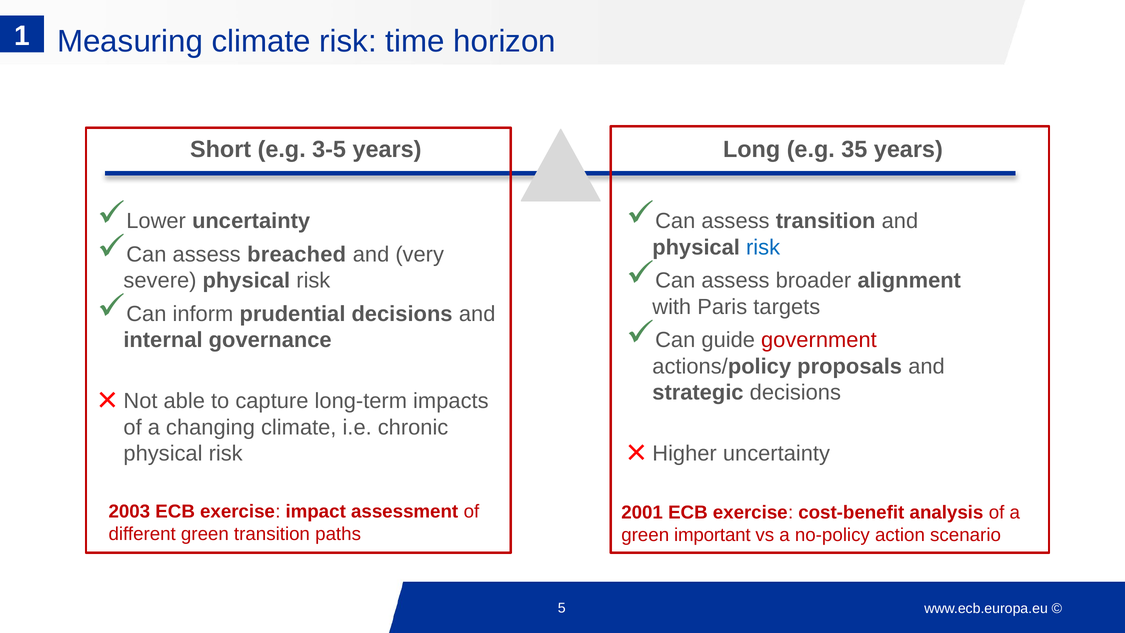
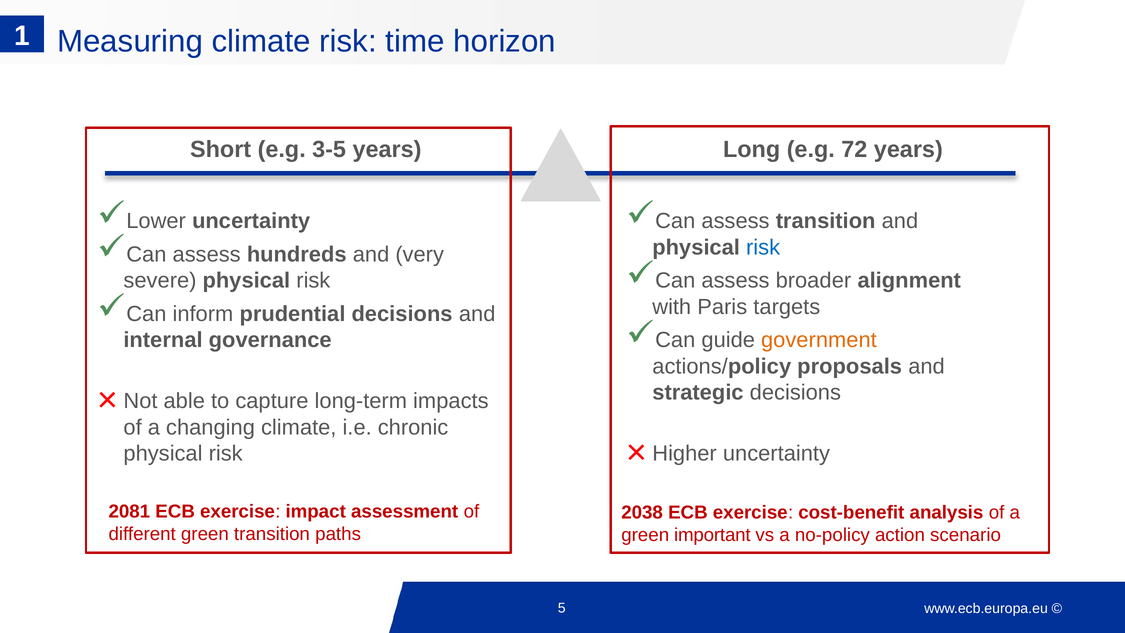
35: 35 -> 72 (854, 149)
breached: breached -> hundreds (297, 254)
government colour: red -> orange (819, 340)
2003: 2003 -> 2081 (129, 511)
2001: 2001 -> 2038 (642, 512)
